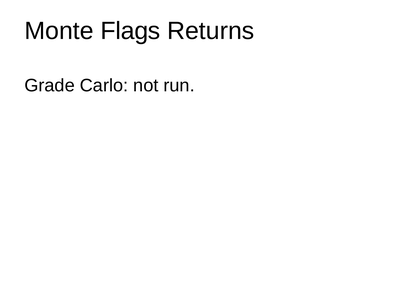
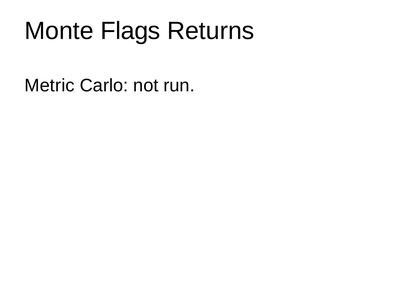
Grade: Grade -> Metric (50, 86)
